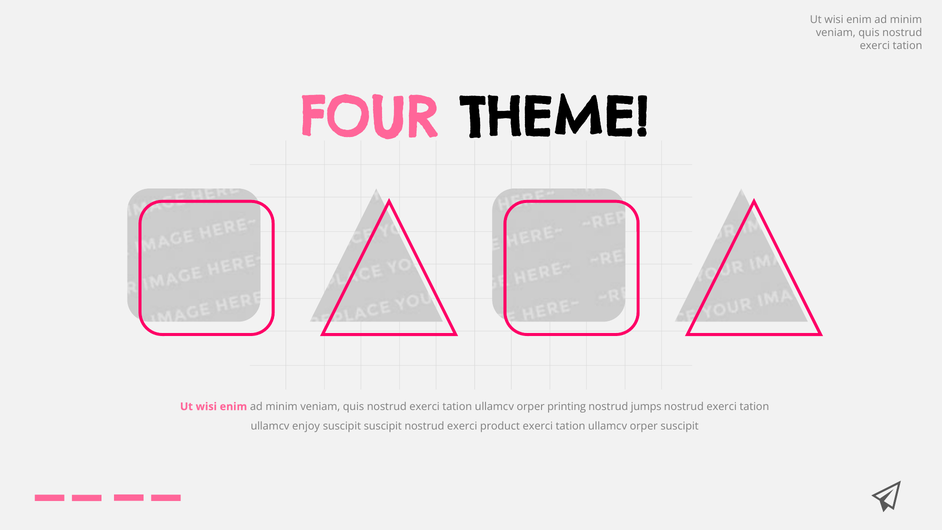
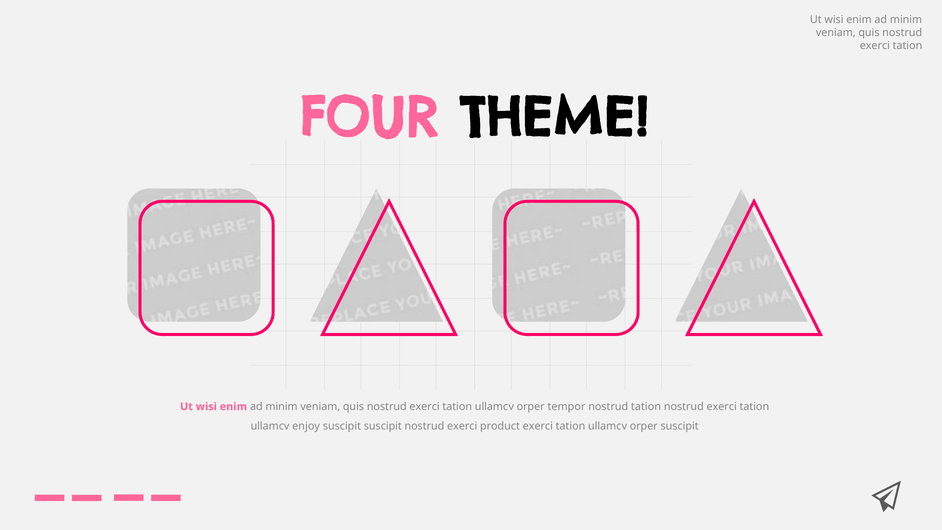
printing: printing -> tempor (566, 407)
nostrud jumps: jumps -> tation (646, 407)
